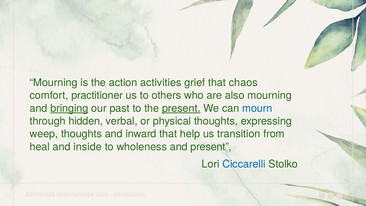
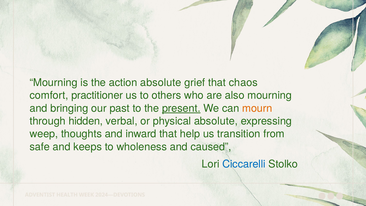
action activities: activities -> absolute (161, 83)
bringing underline: present -> none (69, 108)
mourn colour: blue -> orange (257, 108)
physical thoughts: thoughts -> absolute (216, 121)
heal: heal -> safe (40, 147)
inside: inside -> keeps (88, 147)
and present: present -> caused (211, 147)
